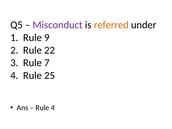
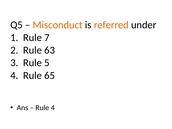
Misconduct colour: purple -> orange (58, 25)
9: 9 -> 7 (47, 38)
22: 22 -> 63 (50, 50)
7: 7 -> 5 (47, 63)
25: 25 -> 65 (50, 75)
